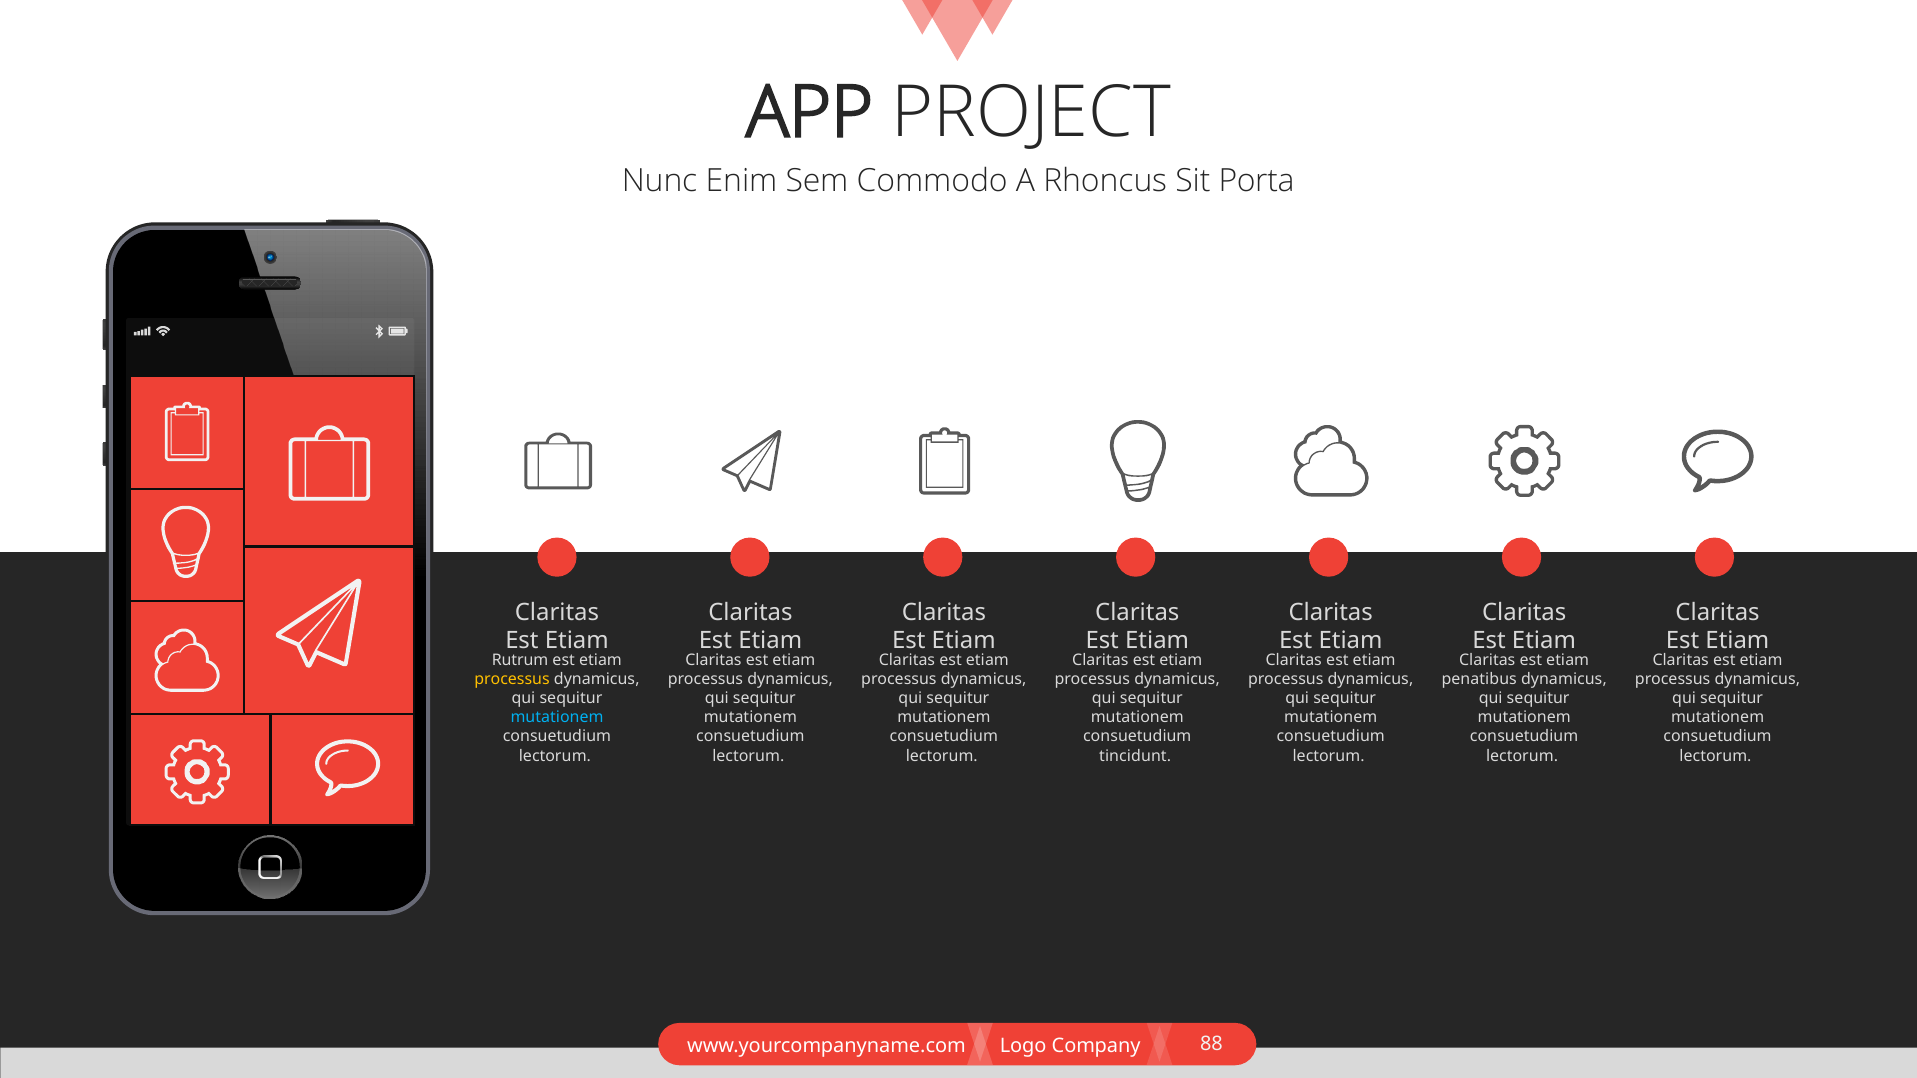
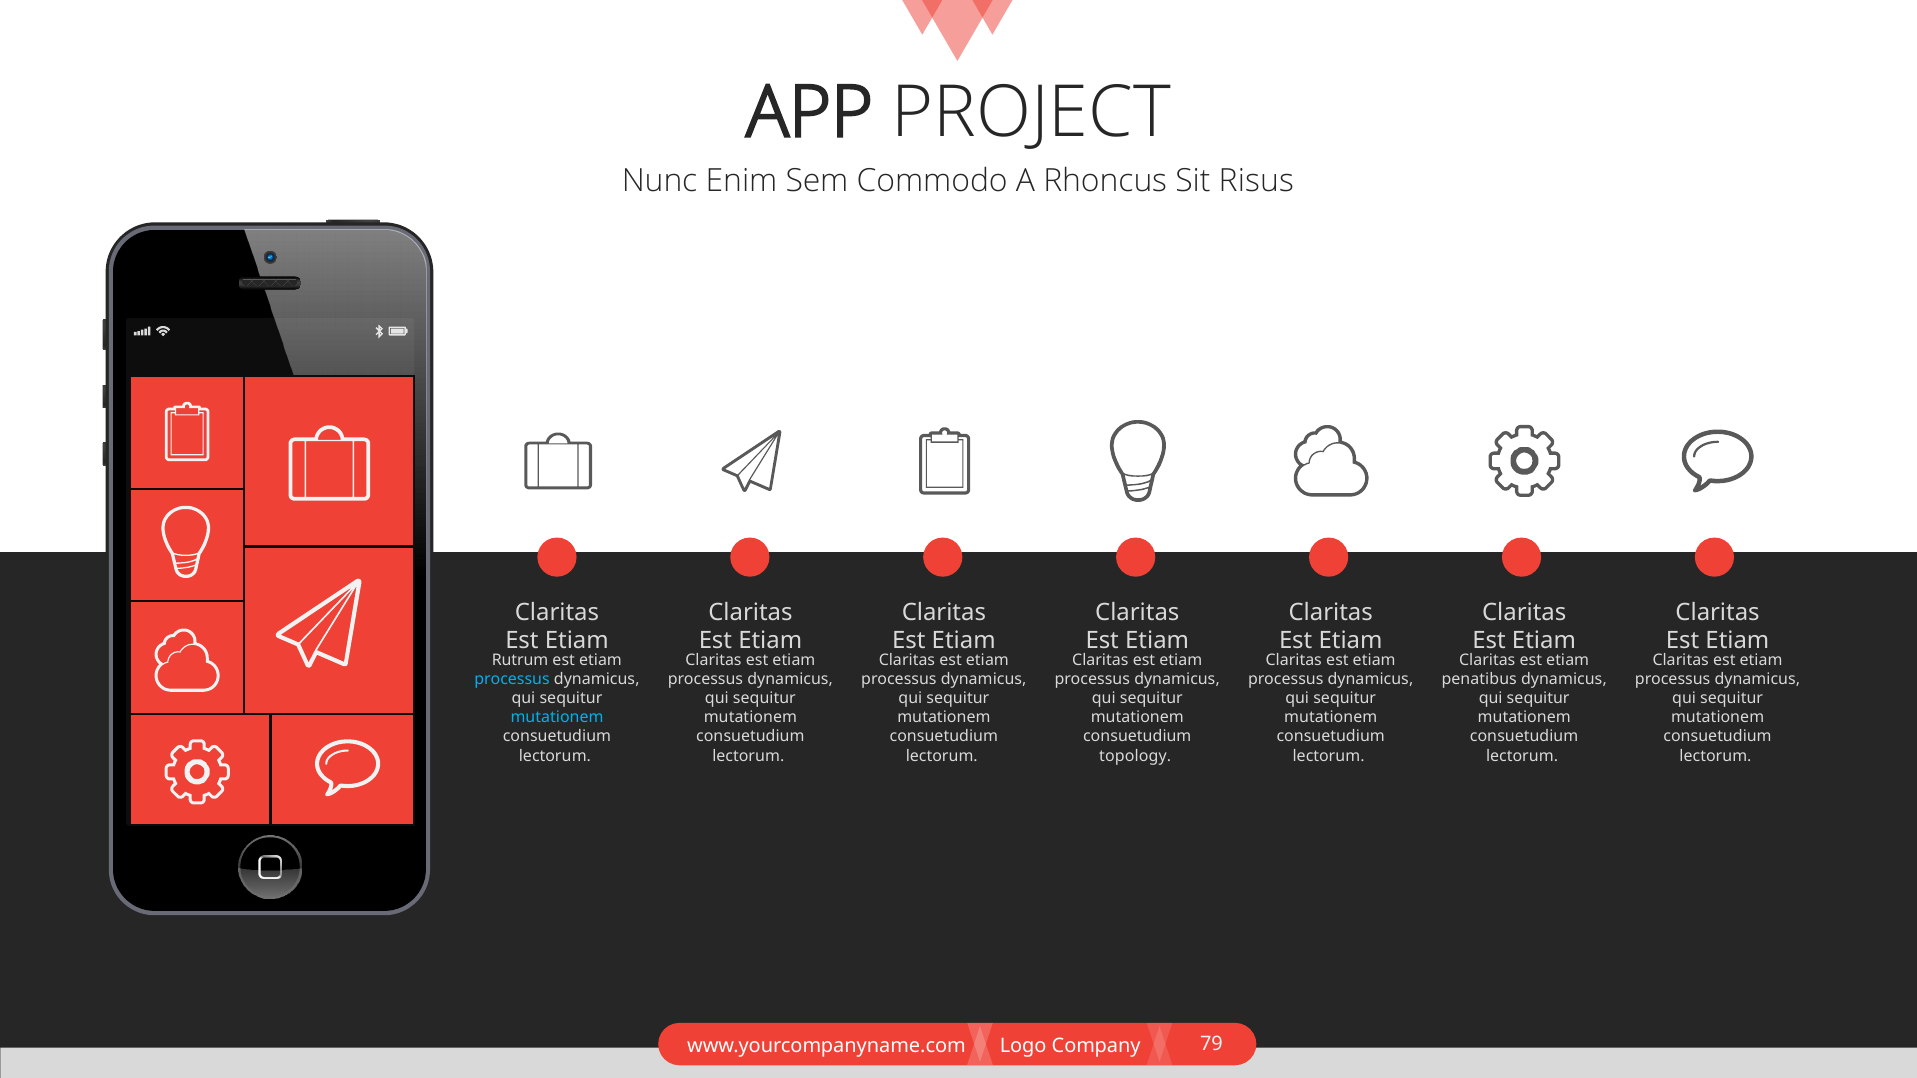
Porta: Porta -> Risus (1256, 181)
processus colour: yellow -> light blue (512, 680)
tincidunt: tincidunt -> topology (1135, 756)
88: 88 -> 79 (1212, 1044)
